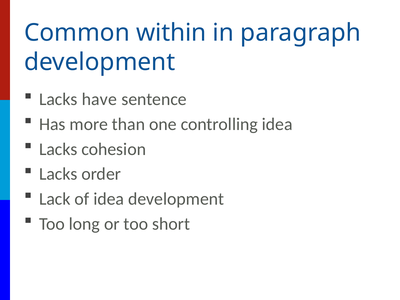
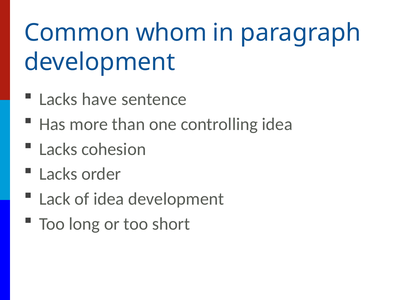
within: within -> whom (171, 33)
